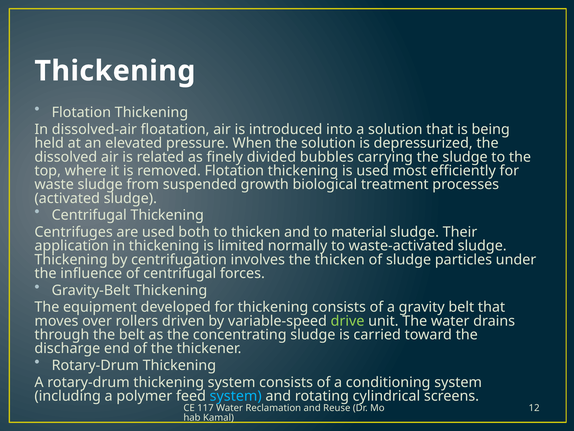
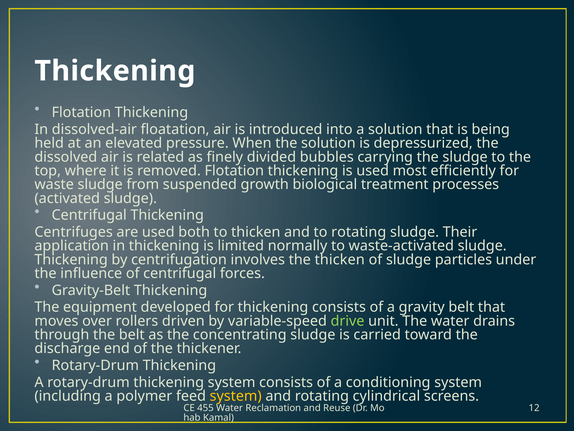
to material: material -> rotating (359, 232)
system colour: light blue -> yellow (236, 396)
117: 117 -> 455 (205, 408)
